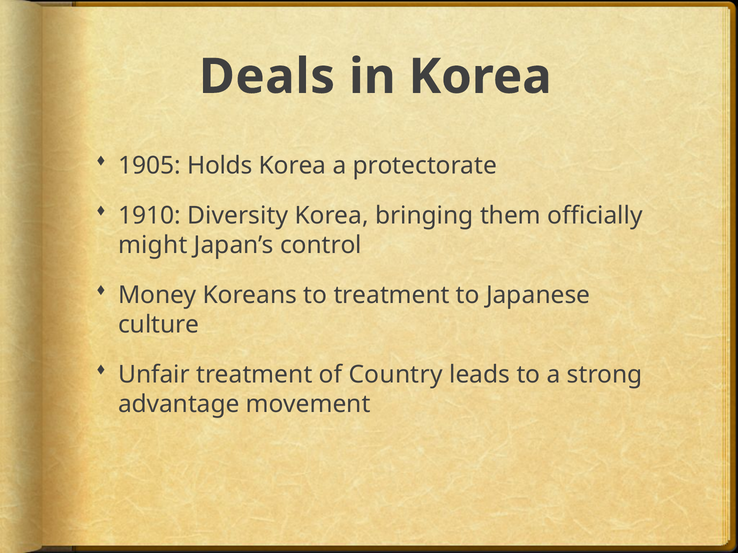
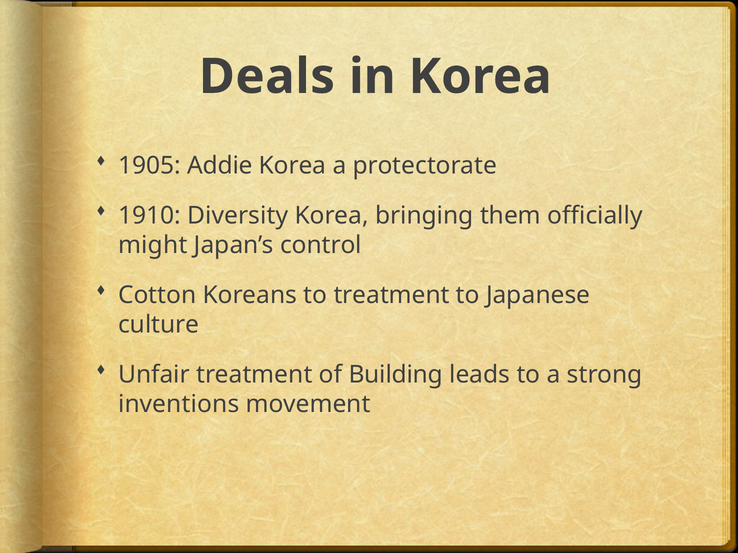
Holds: Holds -> Addie (220, 166)
Money: Money -> Cotton (157, 295)
Country: Country -> Building (396, 375)
advantage: advantage -> inventions (179, 404)
